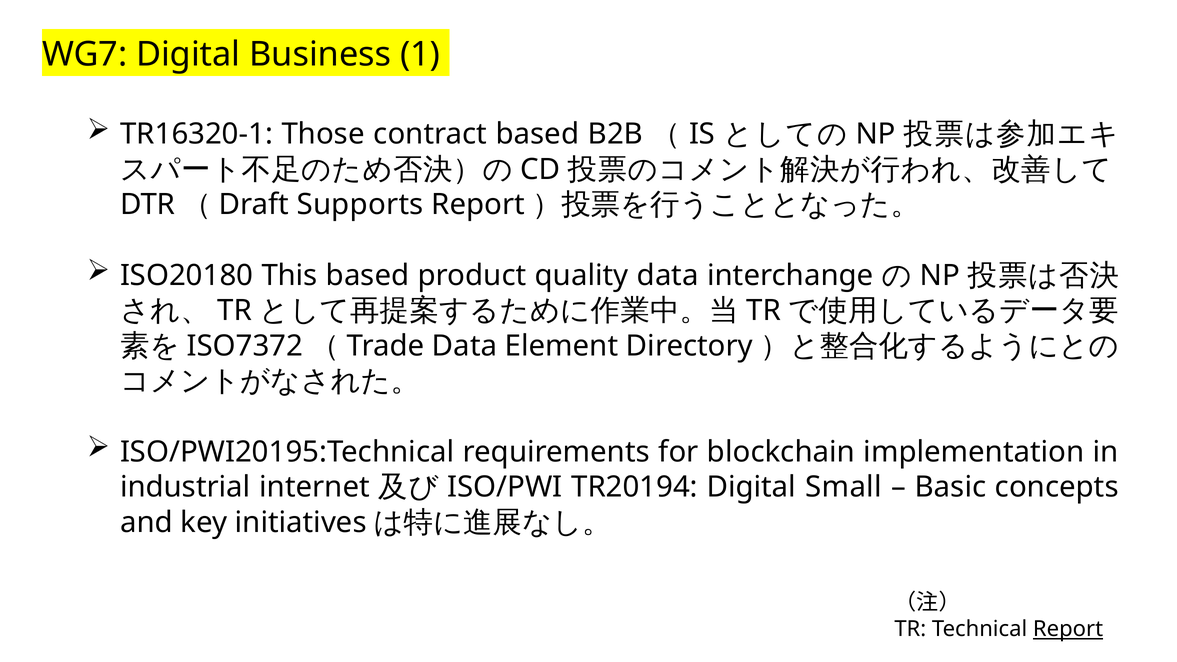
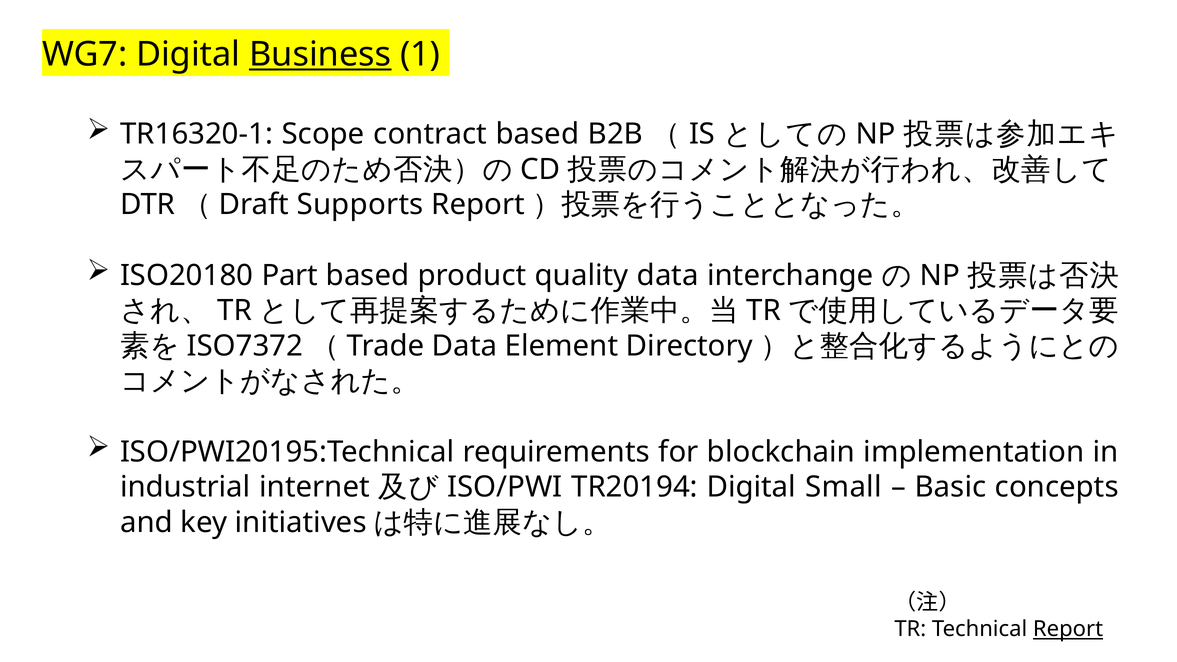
Business underline: none -> present (320, 55)
Those: Those -> Scope (323, 134)
This: This -> Part (290, 275)
